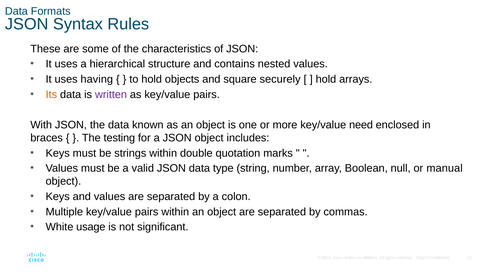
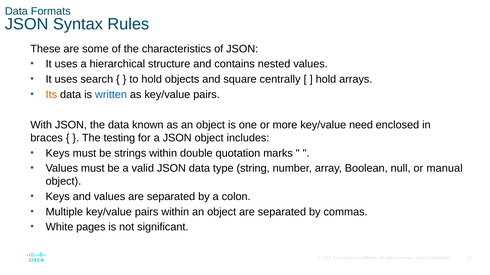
having: having -> search (97, 79)
securely: securely -> centrally (280, 79)
written colour: purple -> blue (111, 95)
usage: usage -> pages (91, 227)
